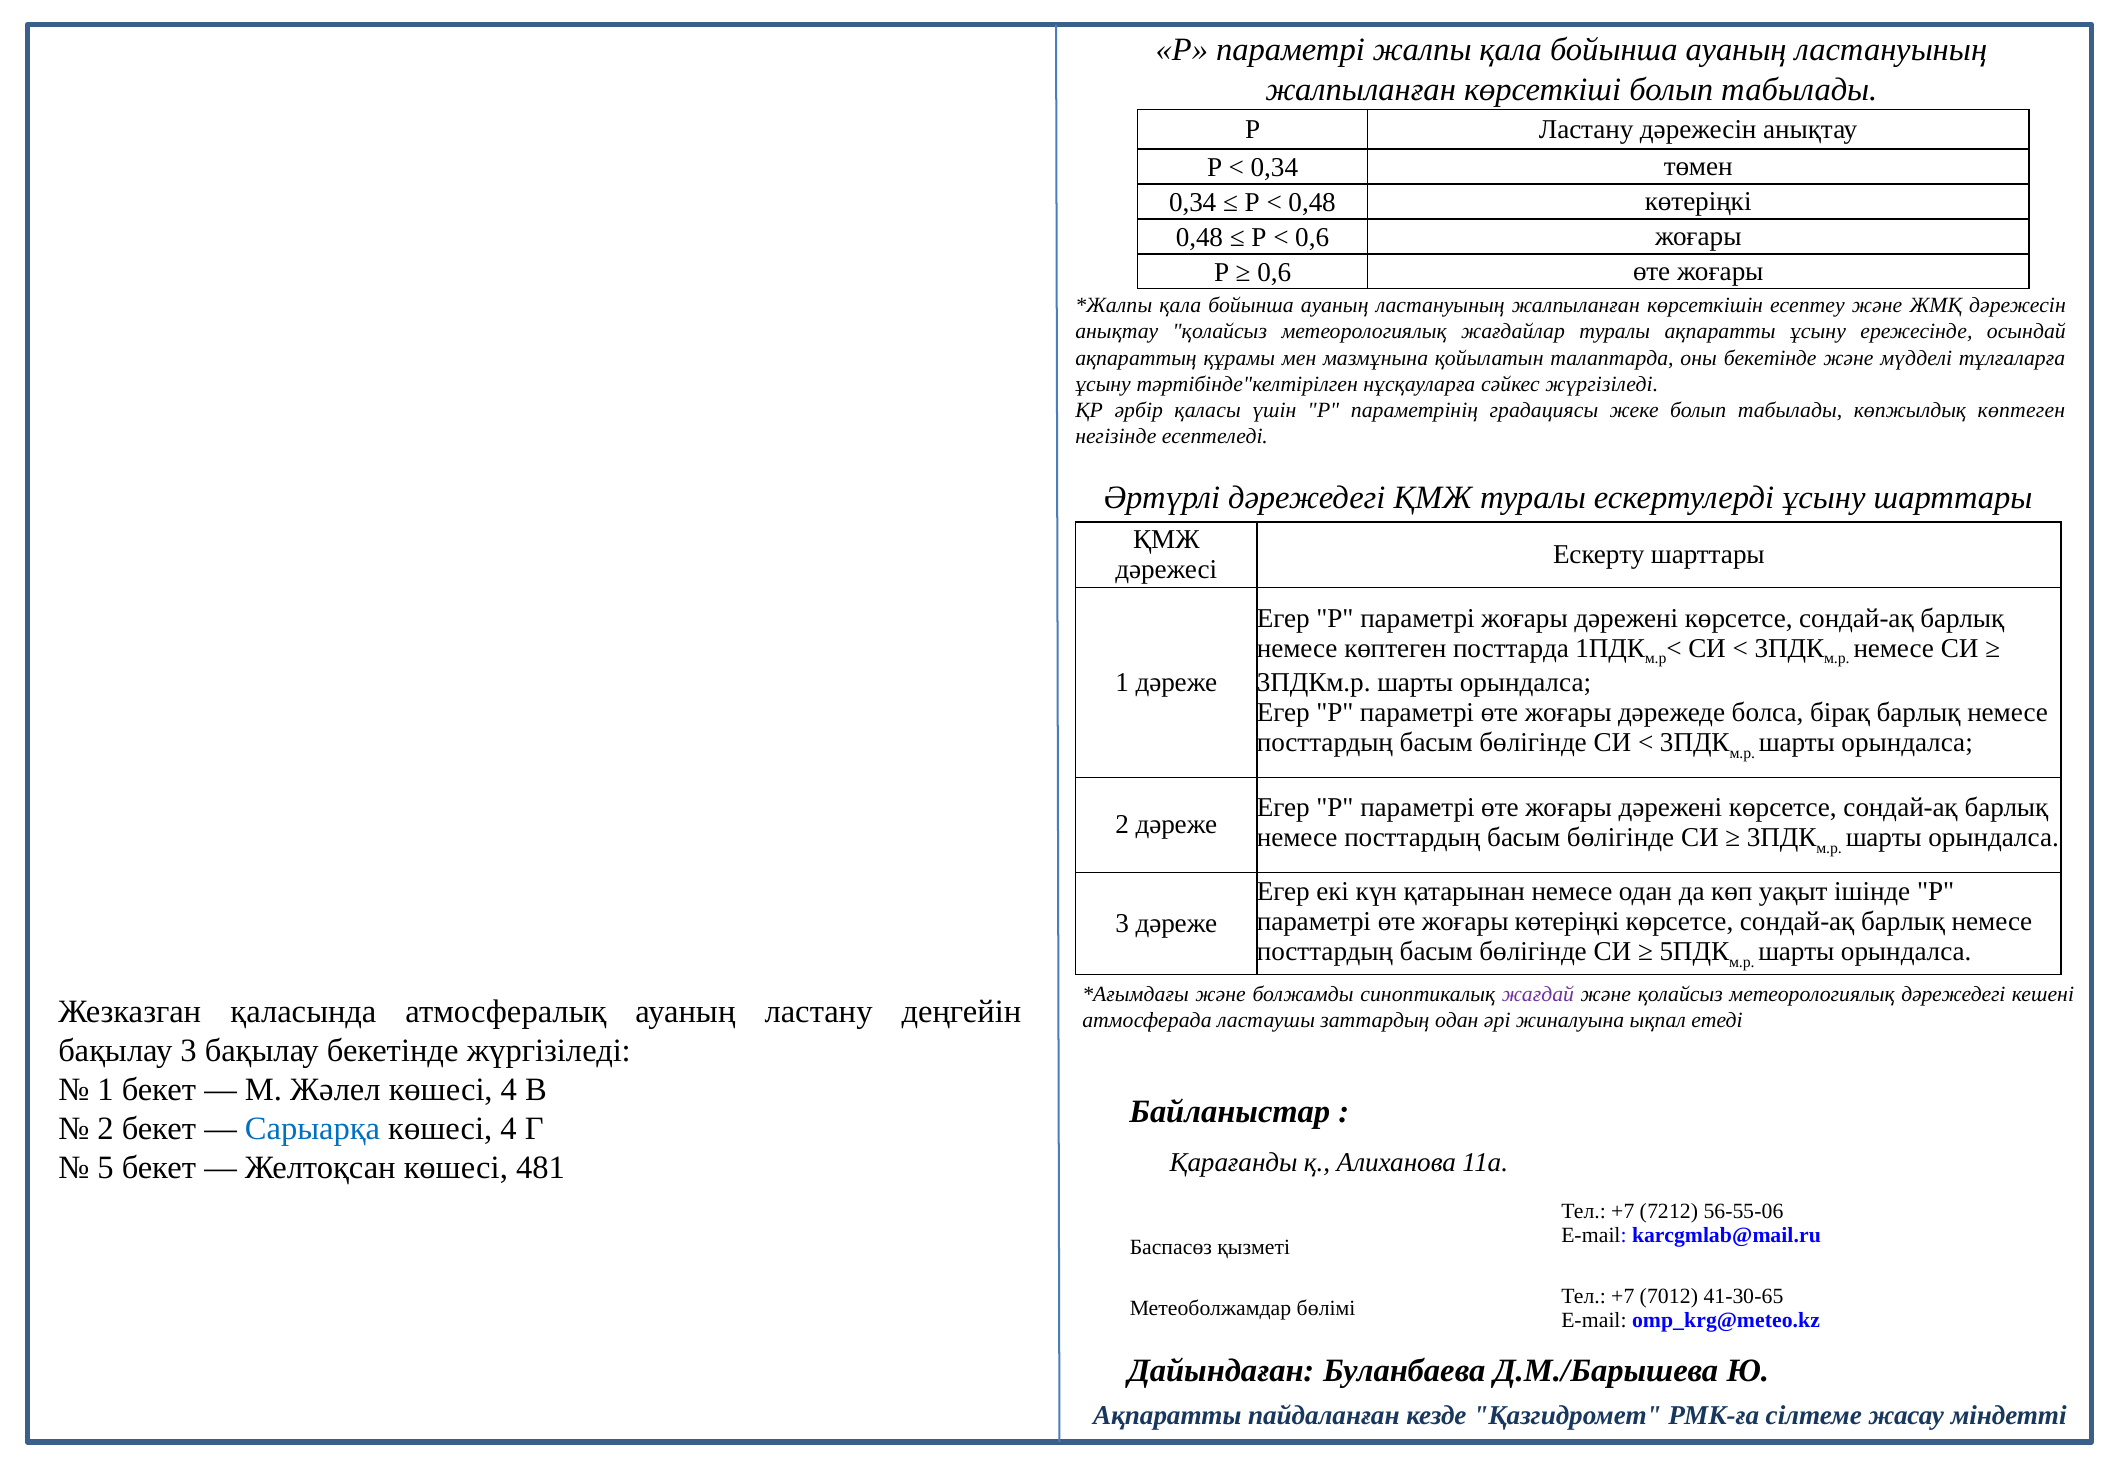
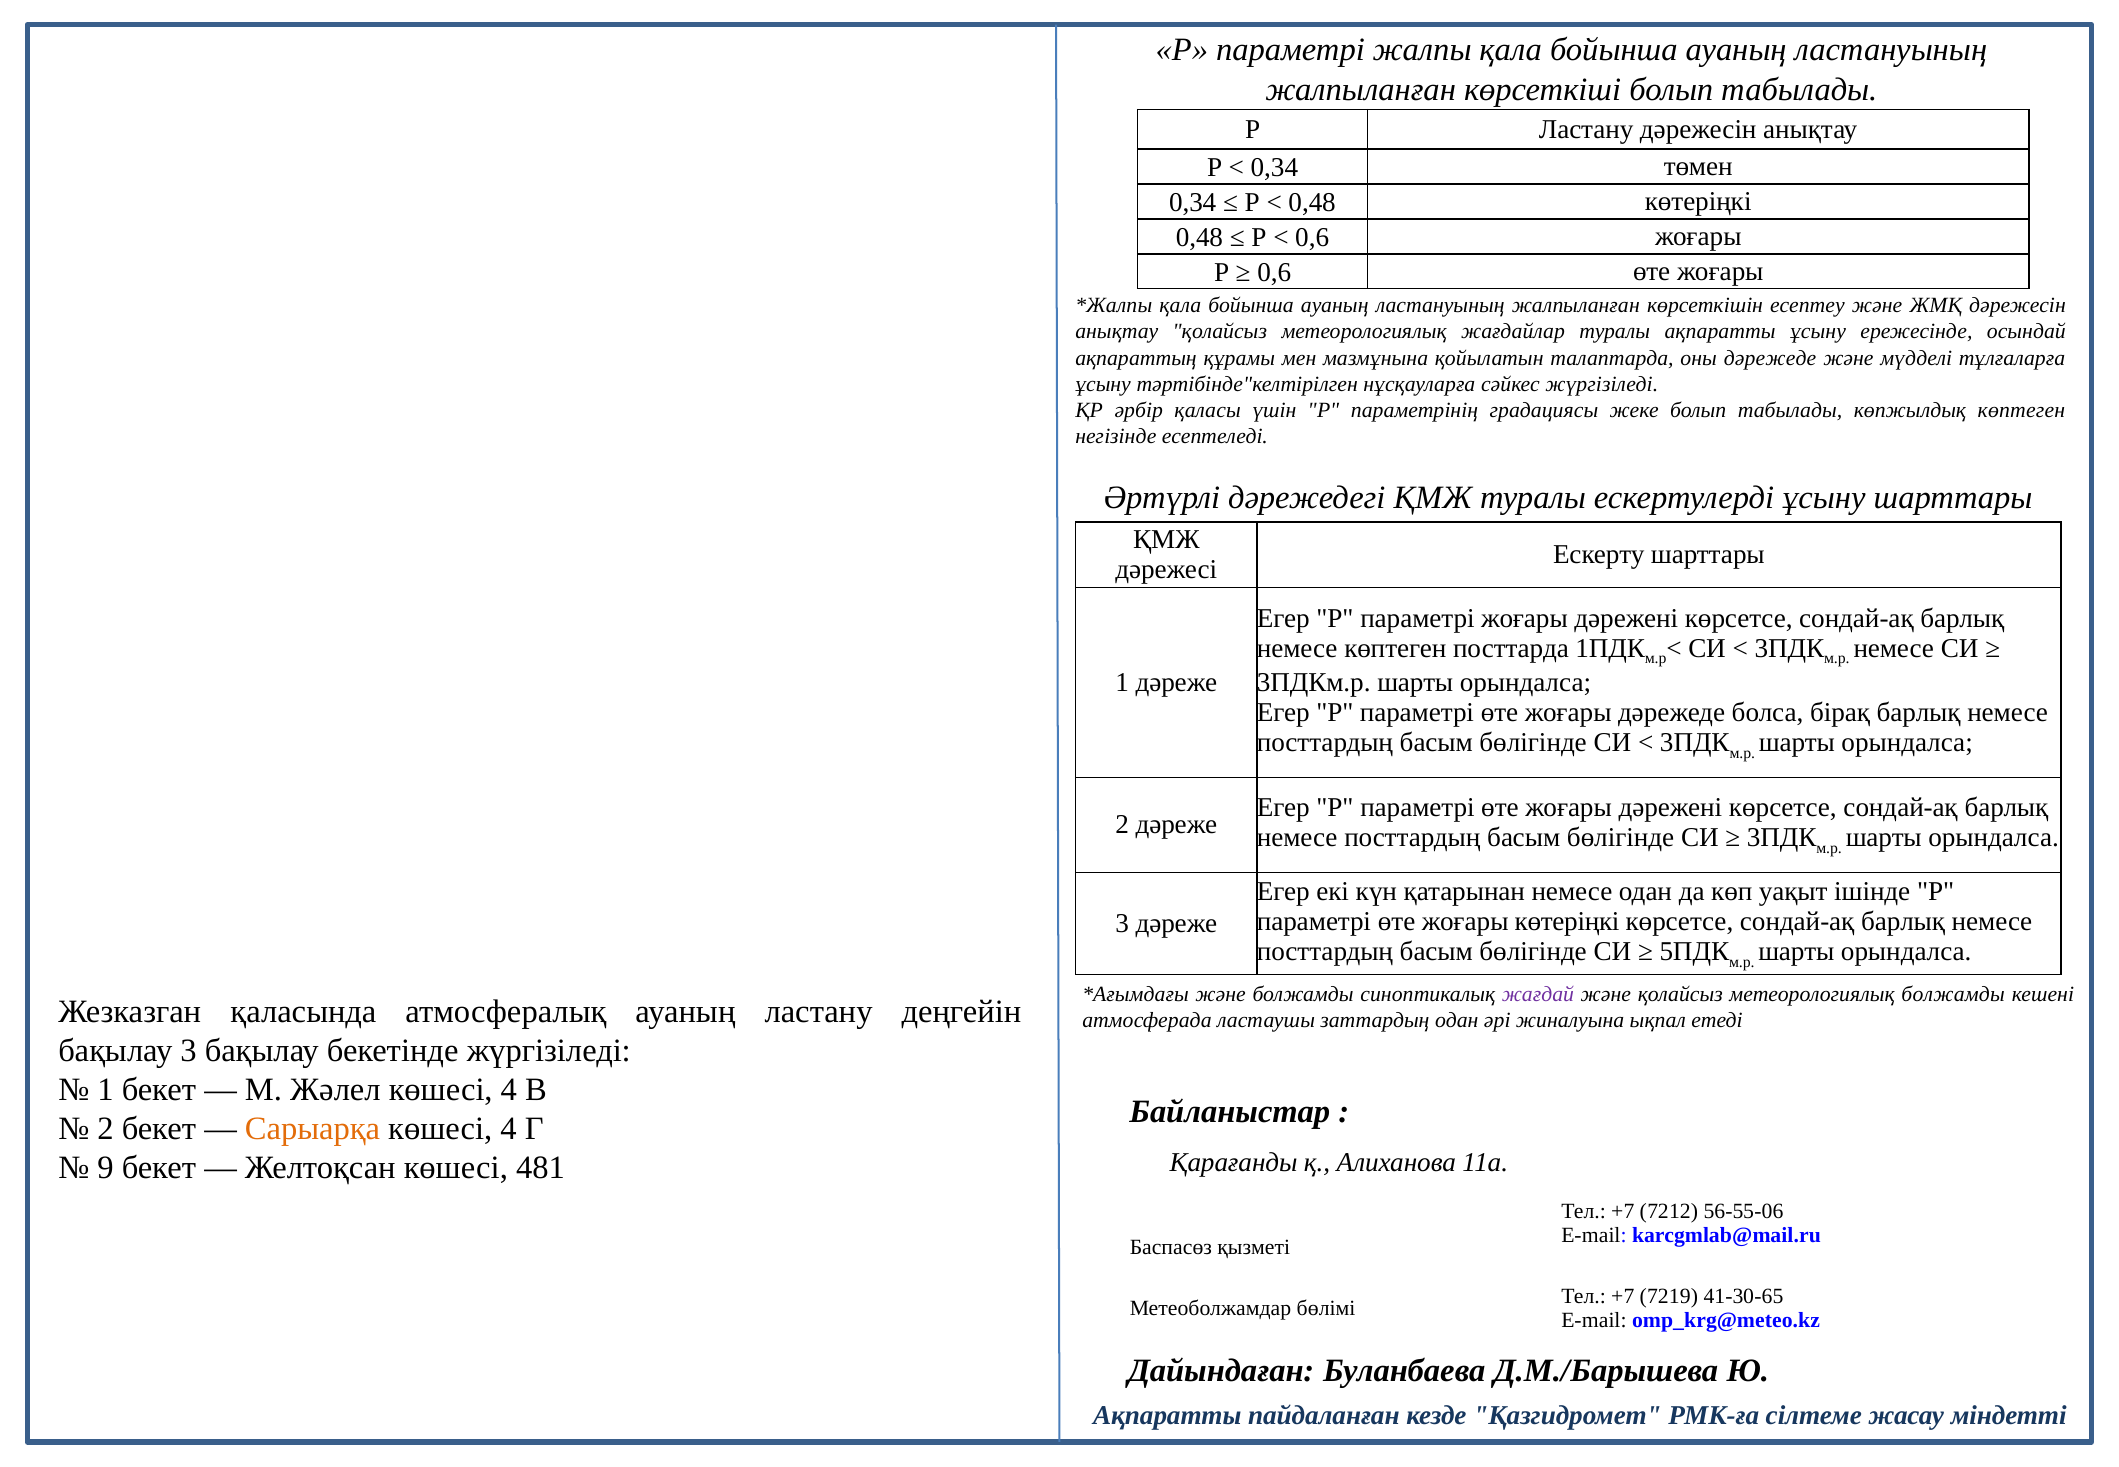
оны бекетінде: бекетінде -> дәрежеде (1770, 358)
метеорологиялық дәрежедегі: дәрежедегі -> болжамды (1953, 994)
Сарыарқа colour: blue -> orange (313, 1129)
5: 5 -> 9 (106, 1168)
7012: 7012 -> 7219 (1669, 1296)
